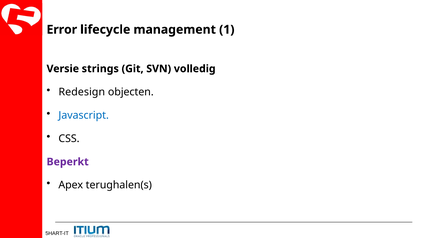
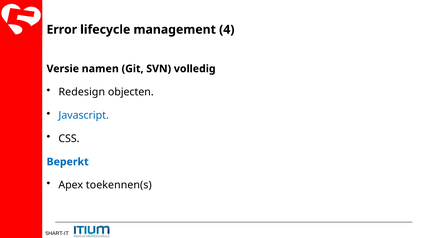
1: 1 -> 4 (227, 30)
strings: strings -> namen (100, 69)
Beperkt colour: purple -> blue (68, 161)
terughalen(s: terughalen(s -> toekennen(s (119, 185)
